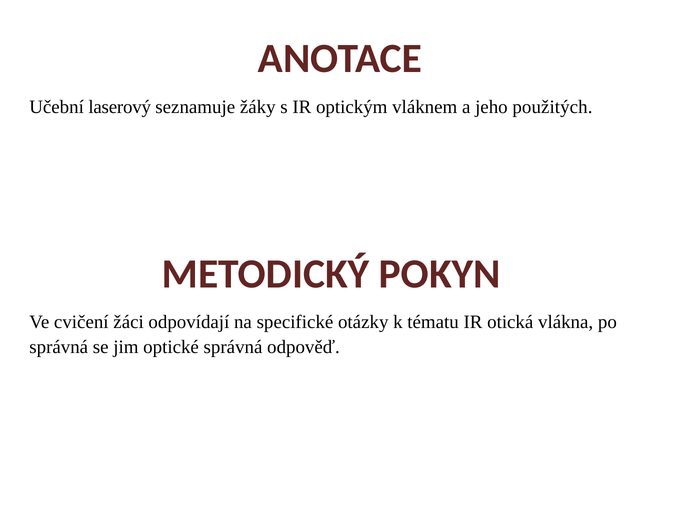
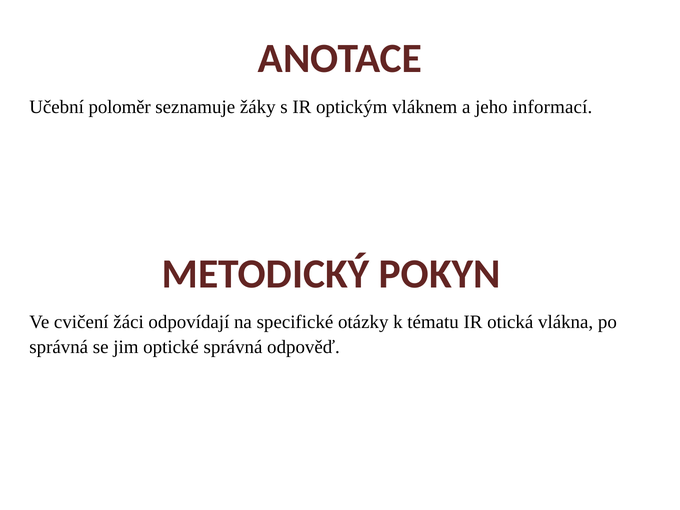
laserový: laserový -> poloměr (120, 107)
použitých: použitých -> informací (552, 107)
